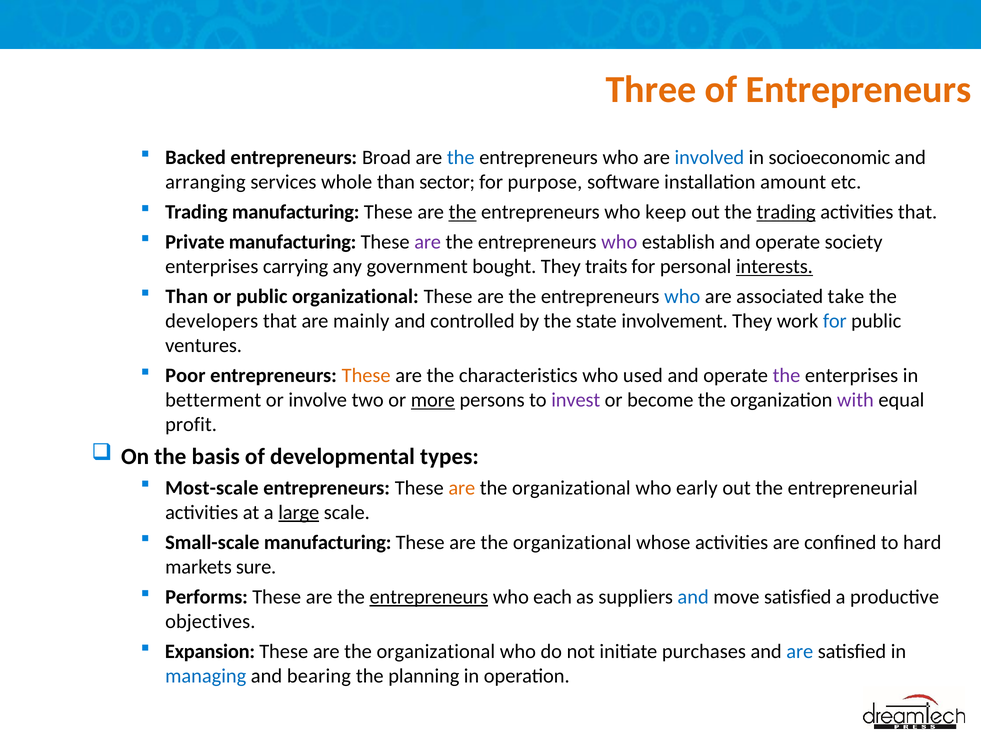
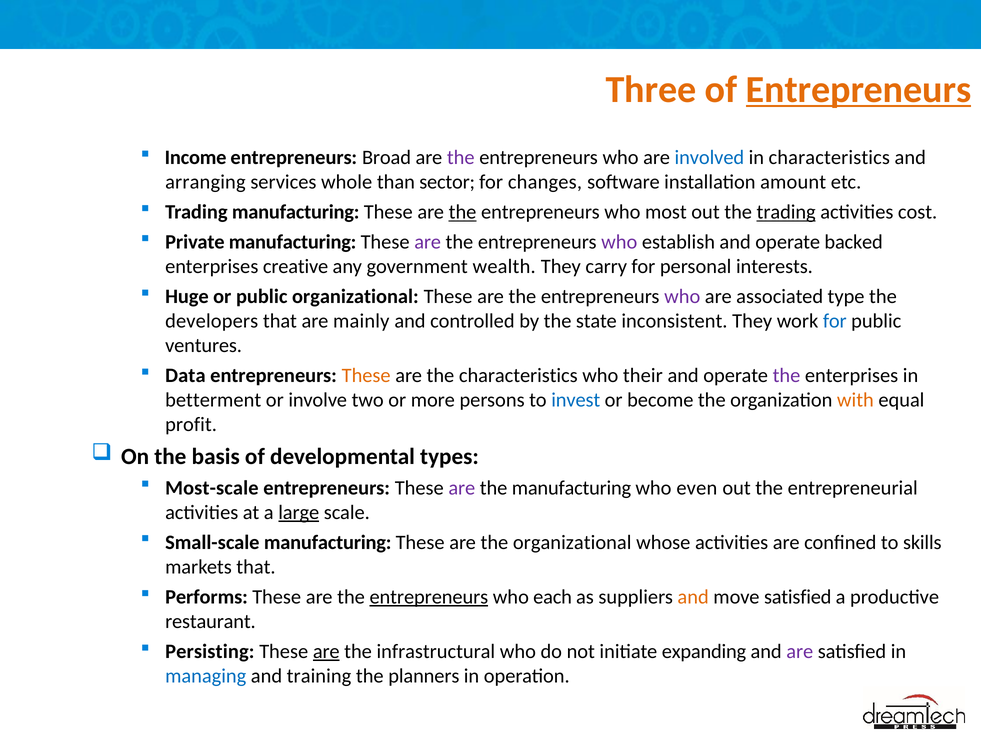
Entrepreneurs underline: none -> present (859, 90)
Backed: Backed -> Income (196, 158)
the colour: blue -> purple (461, 158)
in socioeconomic: socioeconomic -> characteristics (829, 158)
purpose: purpose -> changes (545, 182)
keep: keep -> most (666, 212)
activities that: that -> cost (918, 212)
society: society -> backed (854, 242)
carrying: carrying -> creative (296, 267)
bought: bought -> wealth (504, 267)
traits: traits -> carry (606, 267)
interests underline: present -> none (774, 267)
Than: Than -> Huge (187, 297)
who colour: blue -> purple (682, 297)
take: take -> type (846, 297)
involvement: involvement -> inconsistent (674, 321)
Poor: Poor -> Data (185, 376)
used: used -> their (643, 376)
more underline: present -> none (433, 400)
invest colour: purple -> blue (576, 400)
with colour: purple -> orange (855, 400)
are colour: orange -> purple (462, 488)
organizational: organizational -> manufacturing (572, 488)
early: early -> even (697, 488)
hard: hard -> skills (922, 542)
markets sure: sure -> that (256, 567)
and colour: blue -> orange (693, 597)
objectives: objectives -> restaurant (210, 621)
Expansion: Expansion -> Persisting (210, 651)
are underline: none -> present (326, 651)
organizational: organizational -> infrastructural (436, 651)
purchases: purchases -> expanding (704, 651)
are colour: blue -> purple (800, 651)
bearing: bearing -> training (319, 676)
planning: planning -> planners (424, 676)
